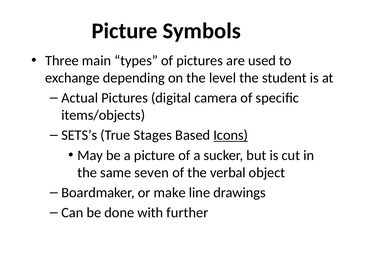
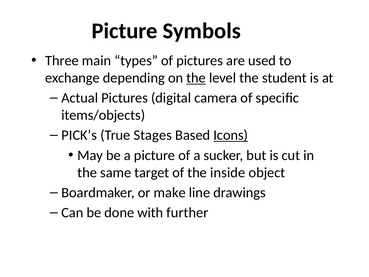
the underline: none -> present (196, 78)
SETS’s: SETS’s -> PICK’s (79, 135)
seven: seven -> target (152, 172)
verbal: verbal -> inside (228, 172)
